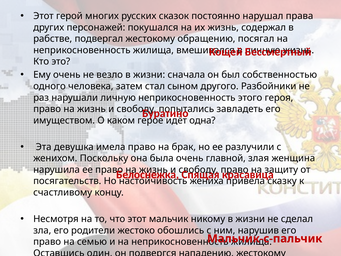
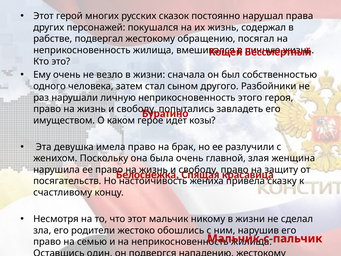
одна: одна -> козы (202, 120)
